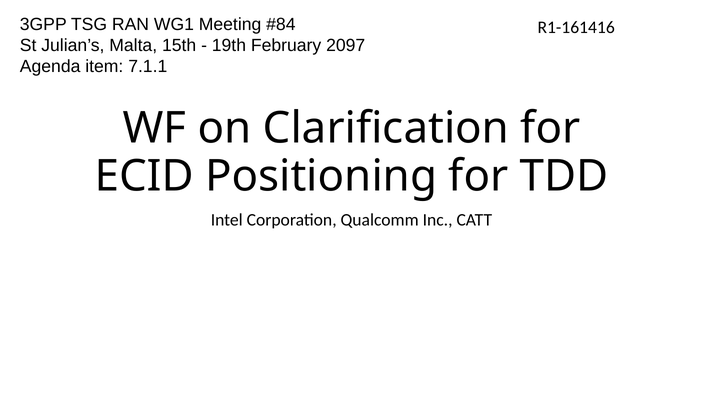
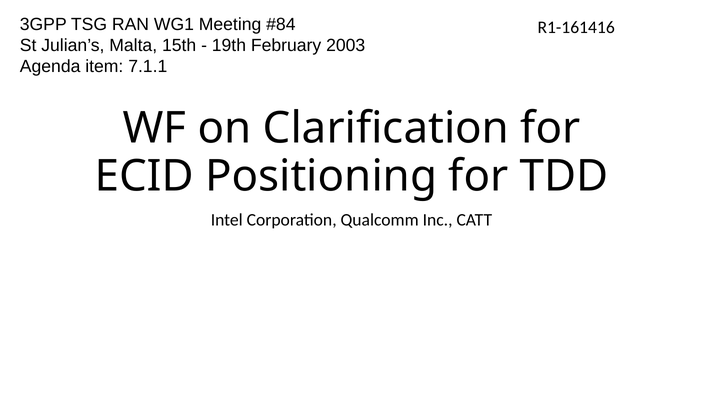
2097: 2097 -> 2003 (346, 45)
